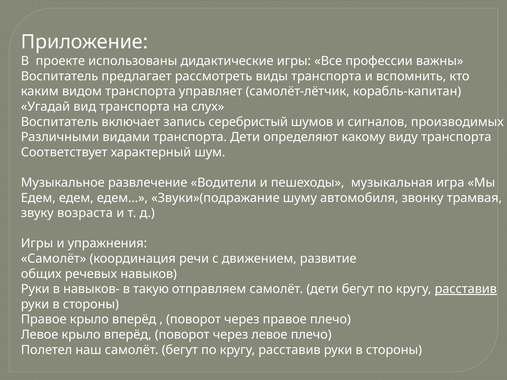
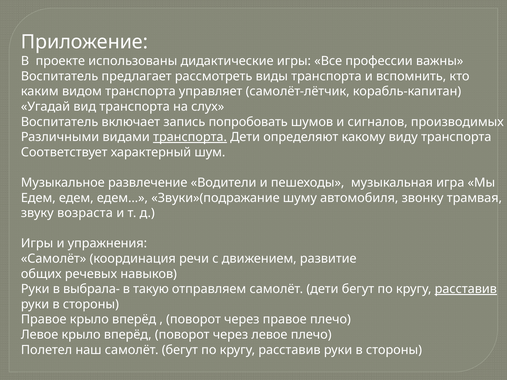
серебристый: серебристый -> попробовать (248, 122)
транспорта underline: none -> present (190, 137)
навыков-: навыков- -> выбрала- (91, 289)
